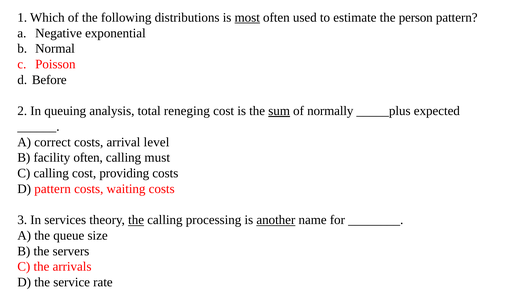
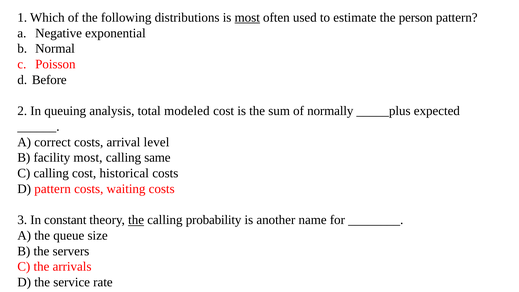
reneging: reneging -> modeled (187, 111)
sum underline: present -> none (279, 111)
facility often: often -> most (88, 158)
must: must -> same (157, 158)
providing: providing -> historical (124, 173)
services: services -> constant (65, 220)
processing: processing -> probability (214, 220)
another underline: present -> none (276, 220)
